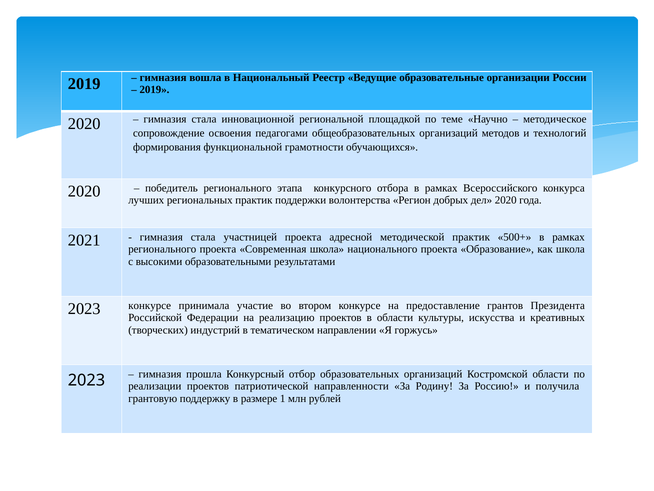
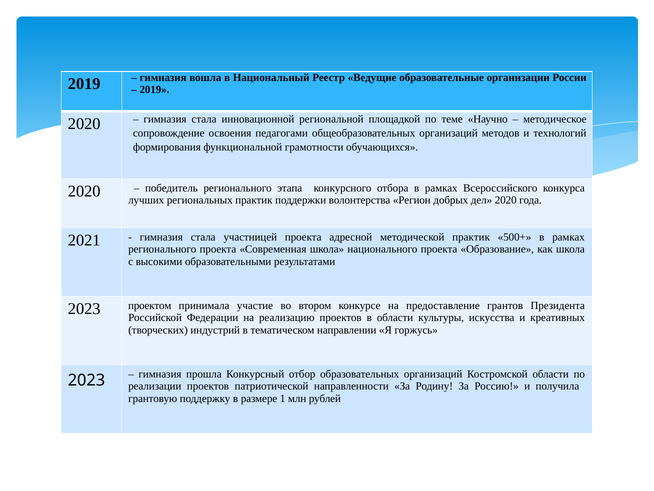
2023 конкурсе: конкурсе -> проектом (150, 305)
